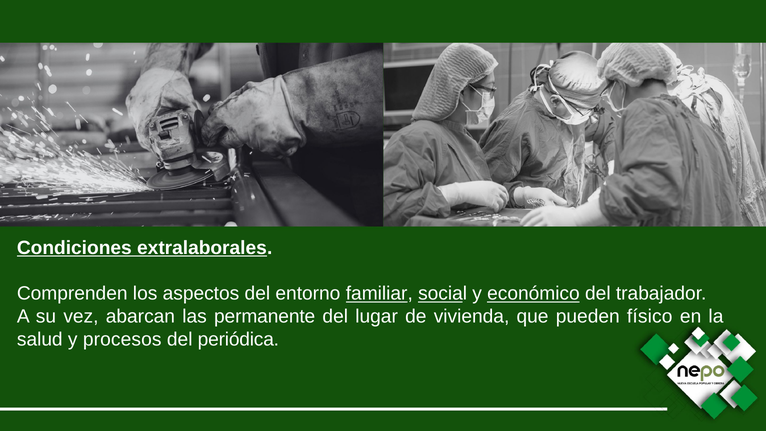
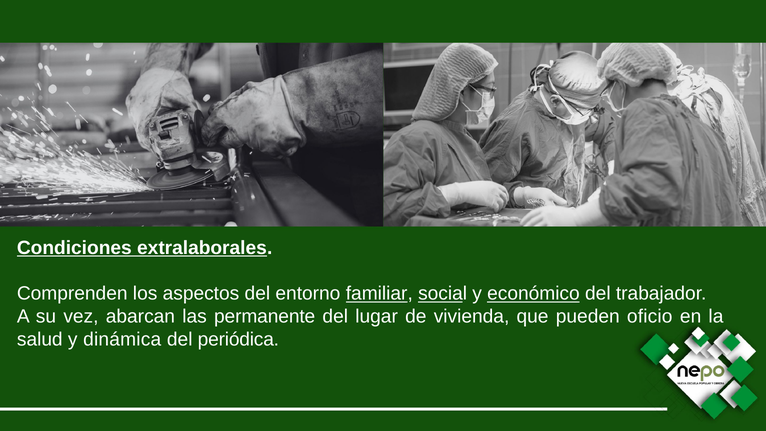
físico: físico -> oficio (650, 317)
procesos: procesos -> dinámica (122, 340)
